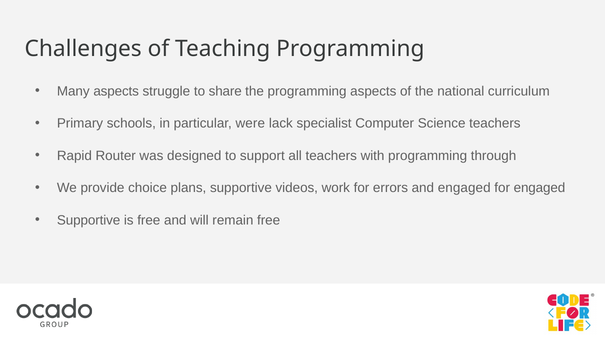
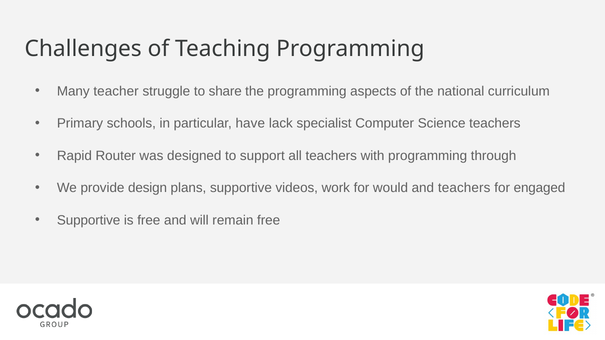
Many aspects: aspects -> teacher (116, 91)
were: were -> have (250, 124)
choice: choice -> design (148, 188)
errors: errors -> would (391, 188)
and engaged: engaged -> teachers (464, 188)
